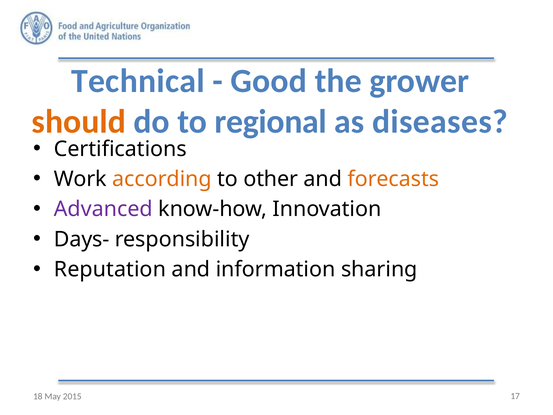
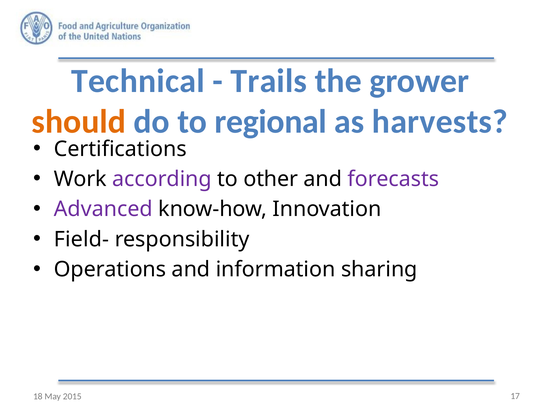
Good: Good -> Trails (269, 81)
diseases: diseases -> harvests (440, 122)
according colour: orange -> purple (162, 179)
forecasts colour: orange -> purple (393, 179)
Days-: Days- -> Field- (81, 239)
Reputation: Reputation -> Operations (110, 269)
